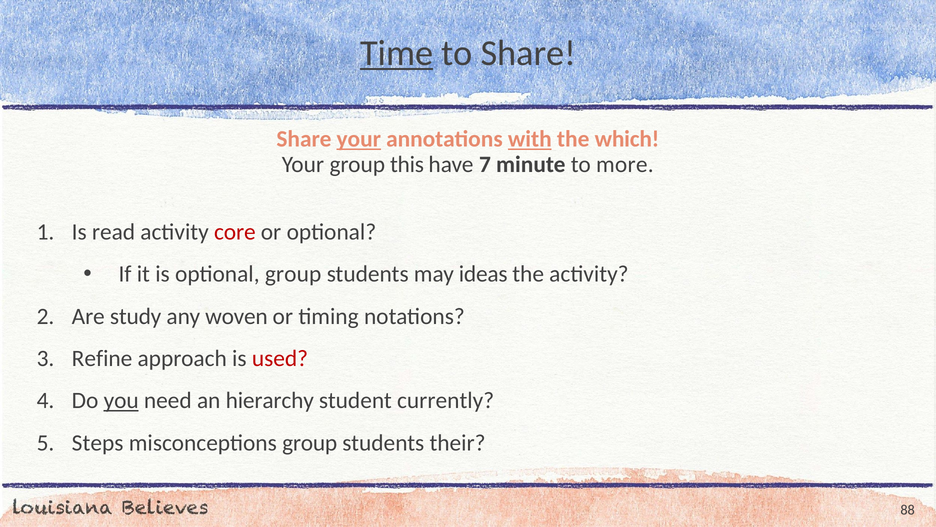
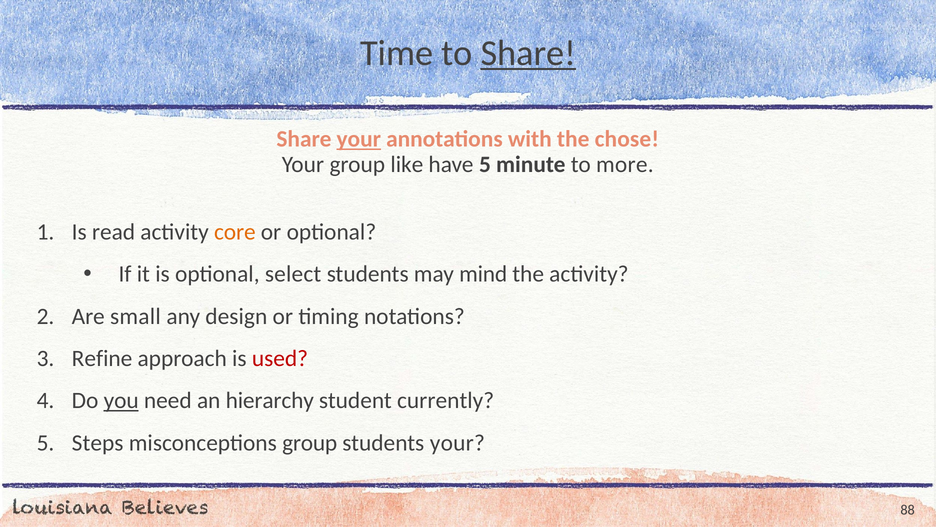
Time underline: present -> none (397, 53)
Share underline: none -> present (528, 53)
with underline: present -> none (530, 139)
which: which -> chose (627, 139)
this: this -> like (407, 164)
have 7: 7 -> 5 (485, 164)
core colour: red -> orange (235, 232)
optional group: group -> select (293, 274)
ideas: ideas -> mind (483, 274)
study: study -> small (135, 316)
woven: woven -> design (236, 316)
students their: their -> your (457, 442)
